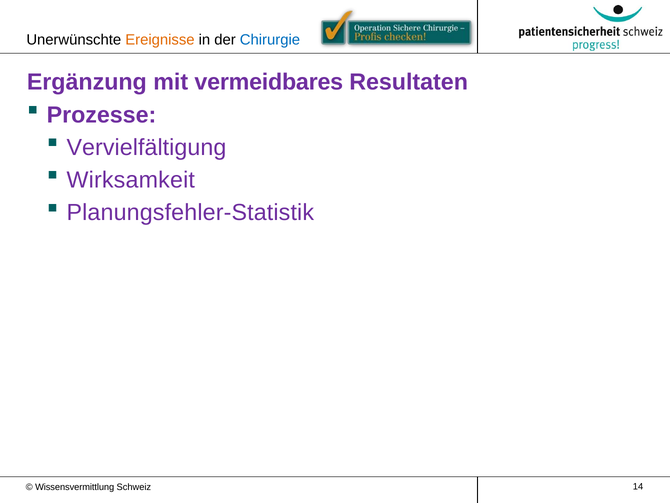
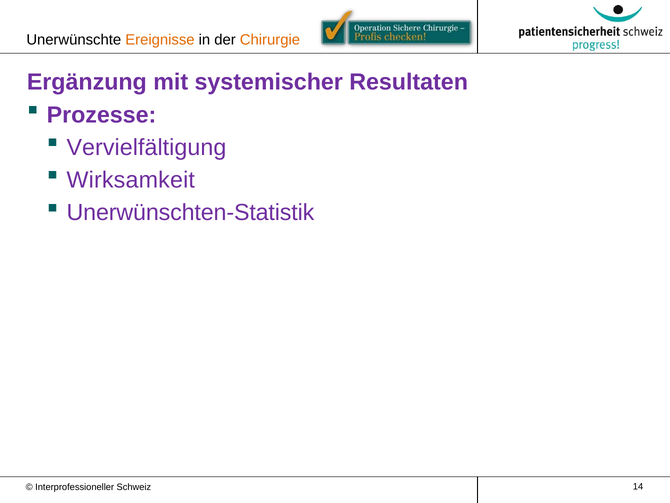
Chirurgie colour: blue -> orange (270, 40)
vermeidbares: vermeidbares -> systemischer (269, 82)
Planungsfehler-Statistik: Planungsfehler-Statistik -> Unerwünschten-Statistik (190, 212)
Wissensvermittlung: Wissensvermittlung -> Interprofessioneller (75, 487)
